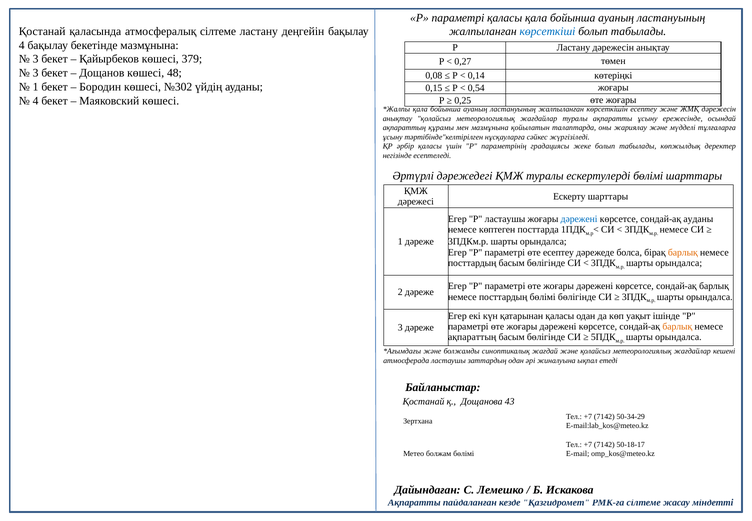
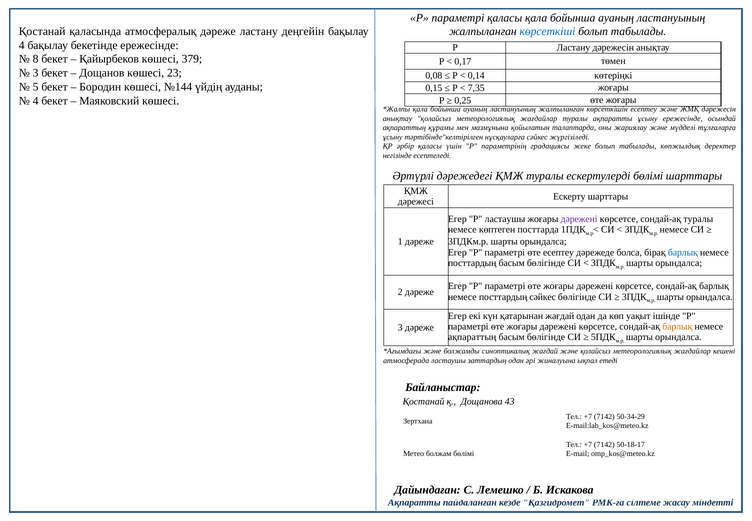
атмосфералық сілтеме: сілтеме -> дәреже (218, 31)
бекетінде мазмұнына: мазмұнына -> ережесінде (149, 45)
3: 3 -> 8 (36, 59)
0,27: 0,27 -> 0,17 (463, 62)
48: 48 -> 23 (174, 73)
1: 1 -> 5 (36, 87)
№302: №302 -> №144 (178, 87)
0,54: 0,54 -> 7,35 (476, 88)
дәрежені colour: blue -> purple (579, 219)
сондай-ақ ауданы: ауданы -> туралы (698, 219)
барлық colour: orange -> blue (683, 252)
посттардың бөлімі: бөлімі -> сәйкес (543, 297)
қатарынан қаласы: қаласы -> жағдай (560, 316)
